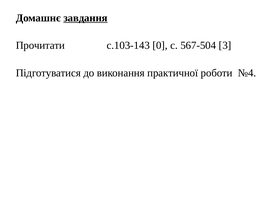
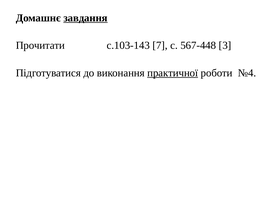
0: 0 -> 7 (160, 45)
567-504: 567-504 -> 567-448 (198, 45)
практичної underline: none -> present (173, 73)
